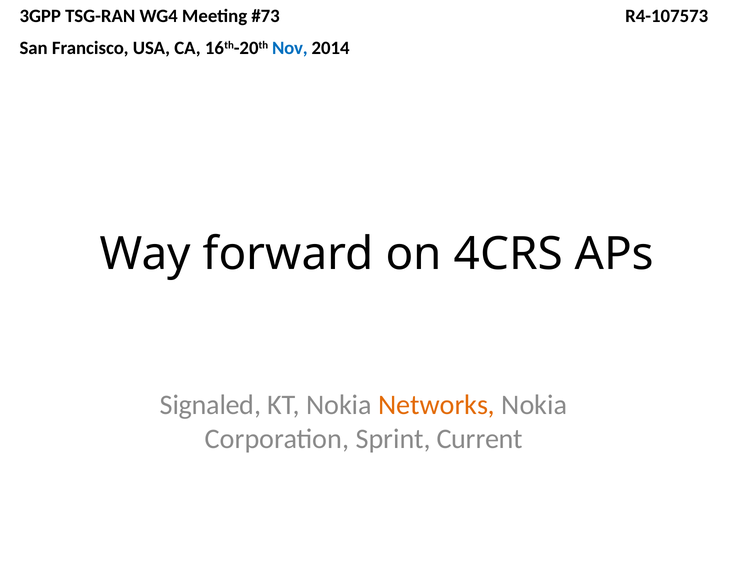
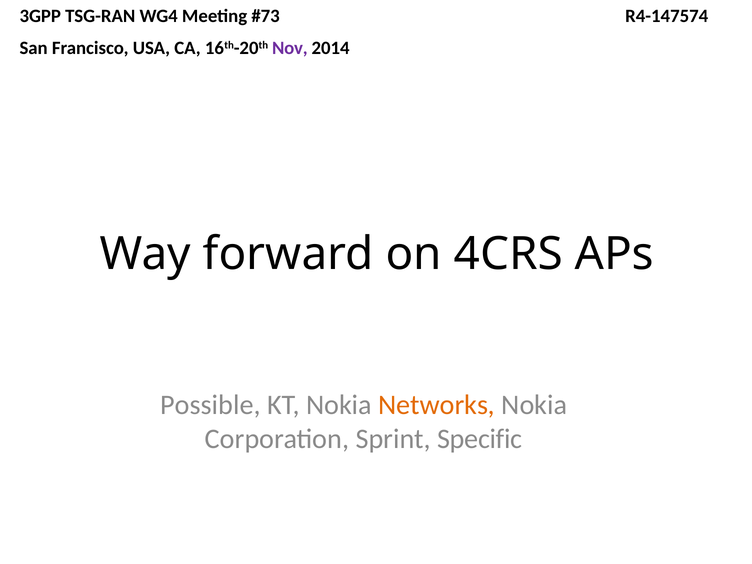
R4-107573: R4-107573 -> R4-147574 (667, 16)
Nov colour: blue -> purple (290, 48)
Signaled: Signaled -> Possible (210, 405)
Current: Current -> Specific (480, 439)
